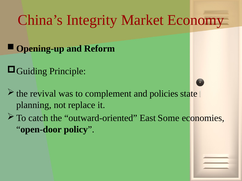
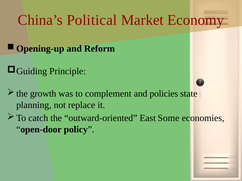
Integrity: Integrity -> Political (92, 20)
revival: revival -> growth (43, 94)
